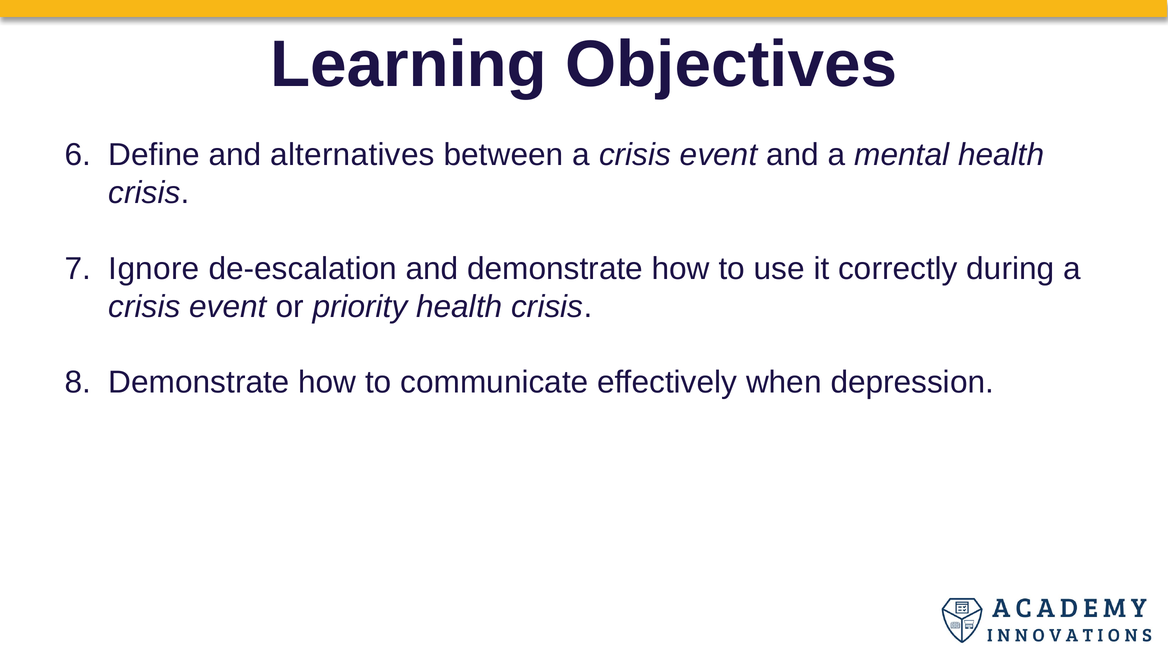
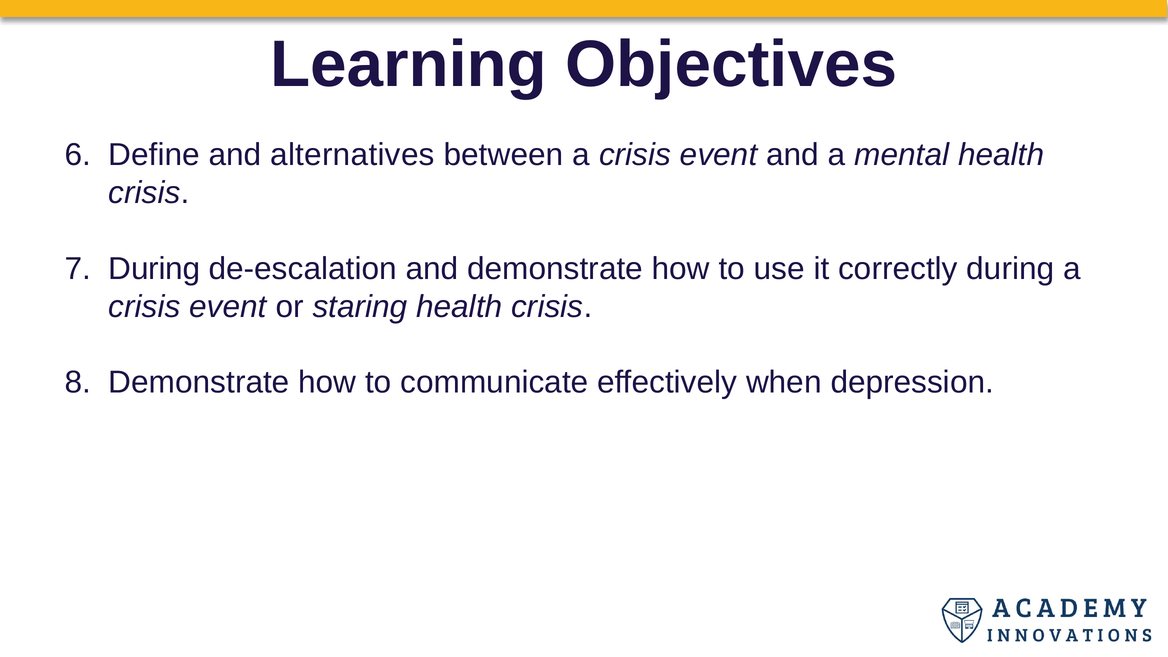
Ignore: Ignore -> During (154, 269)
priority: priority -> staring (360, 307)
